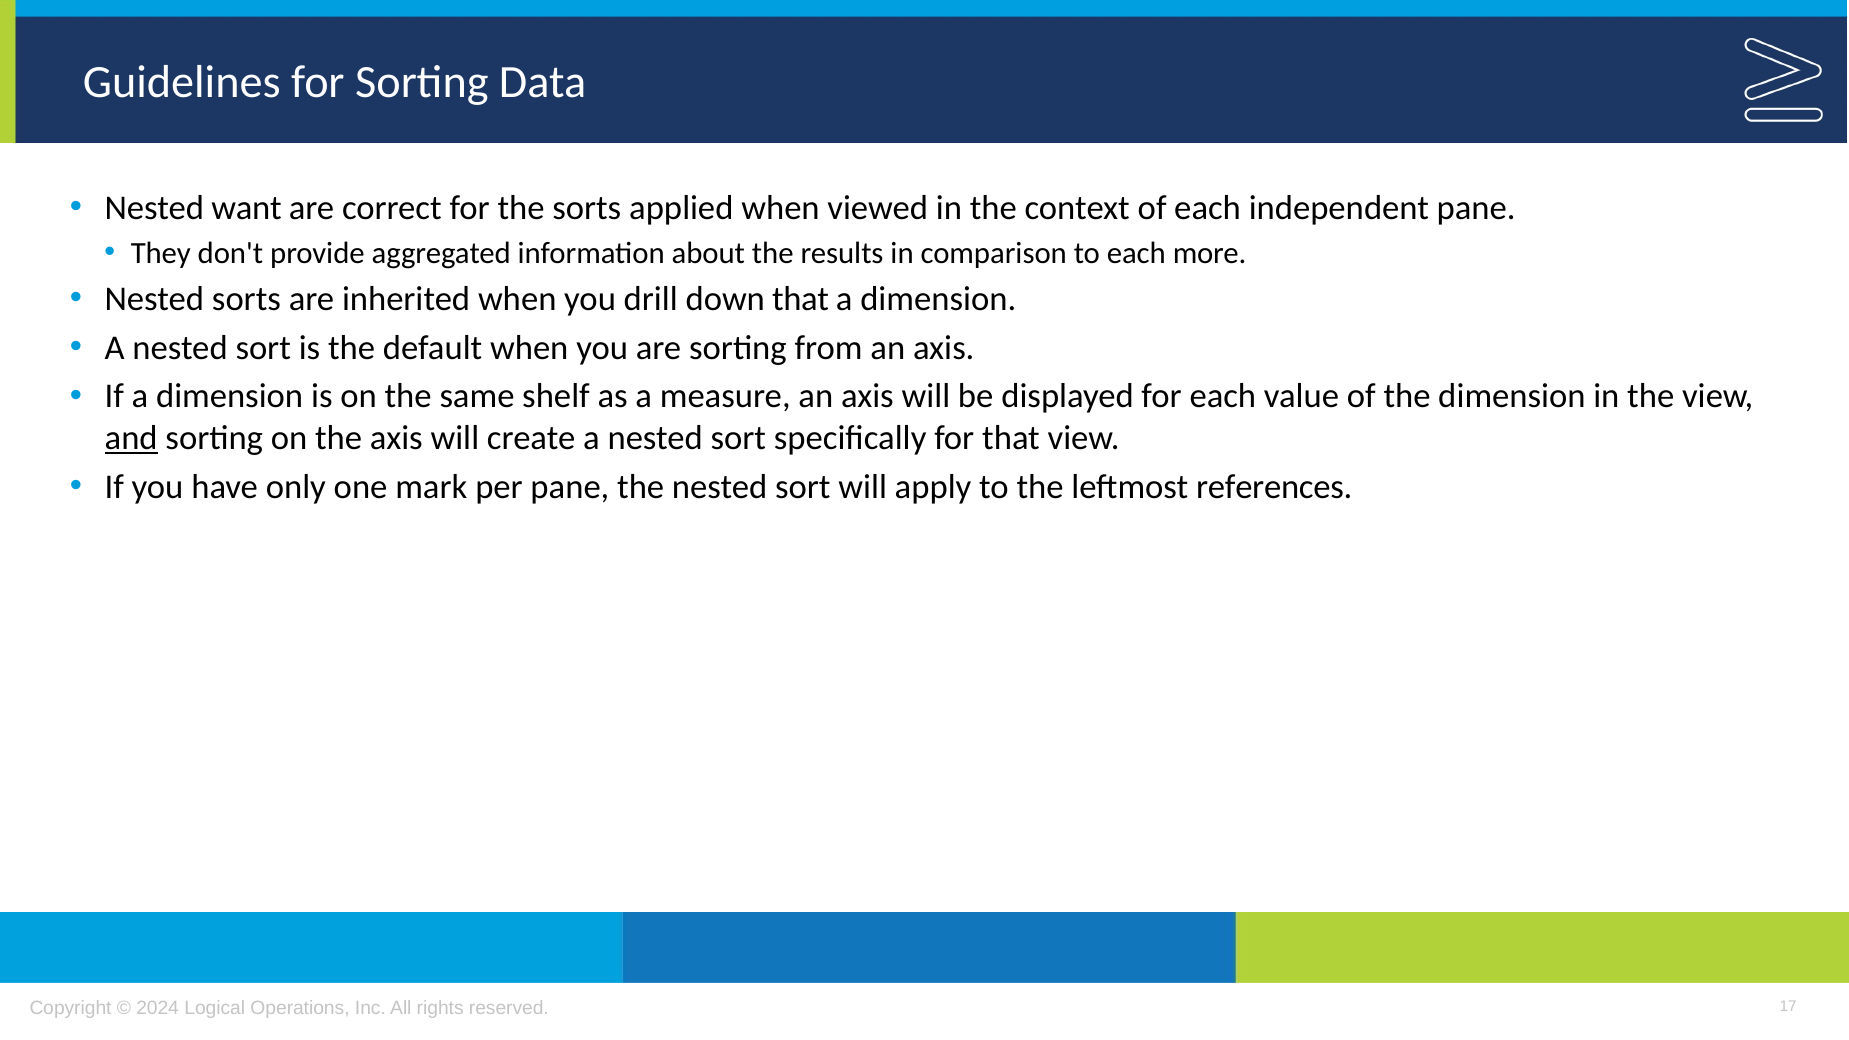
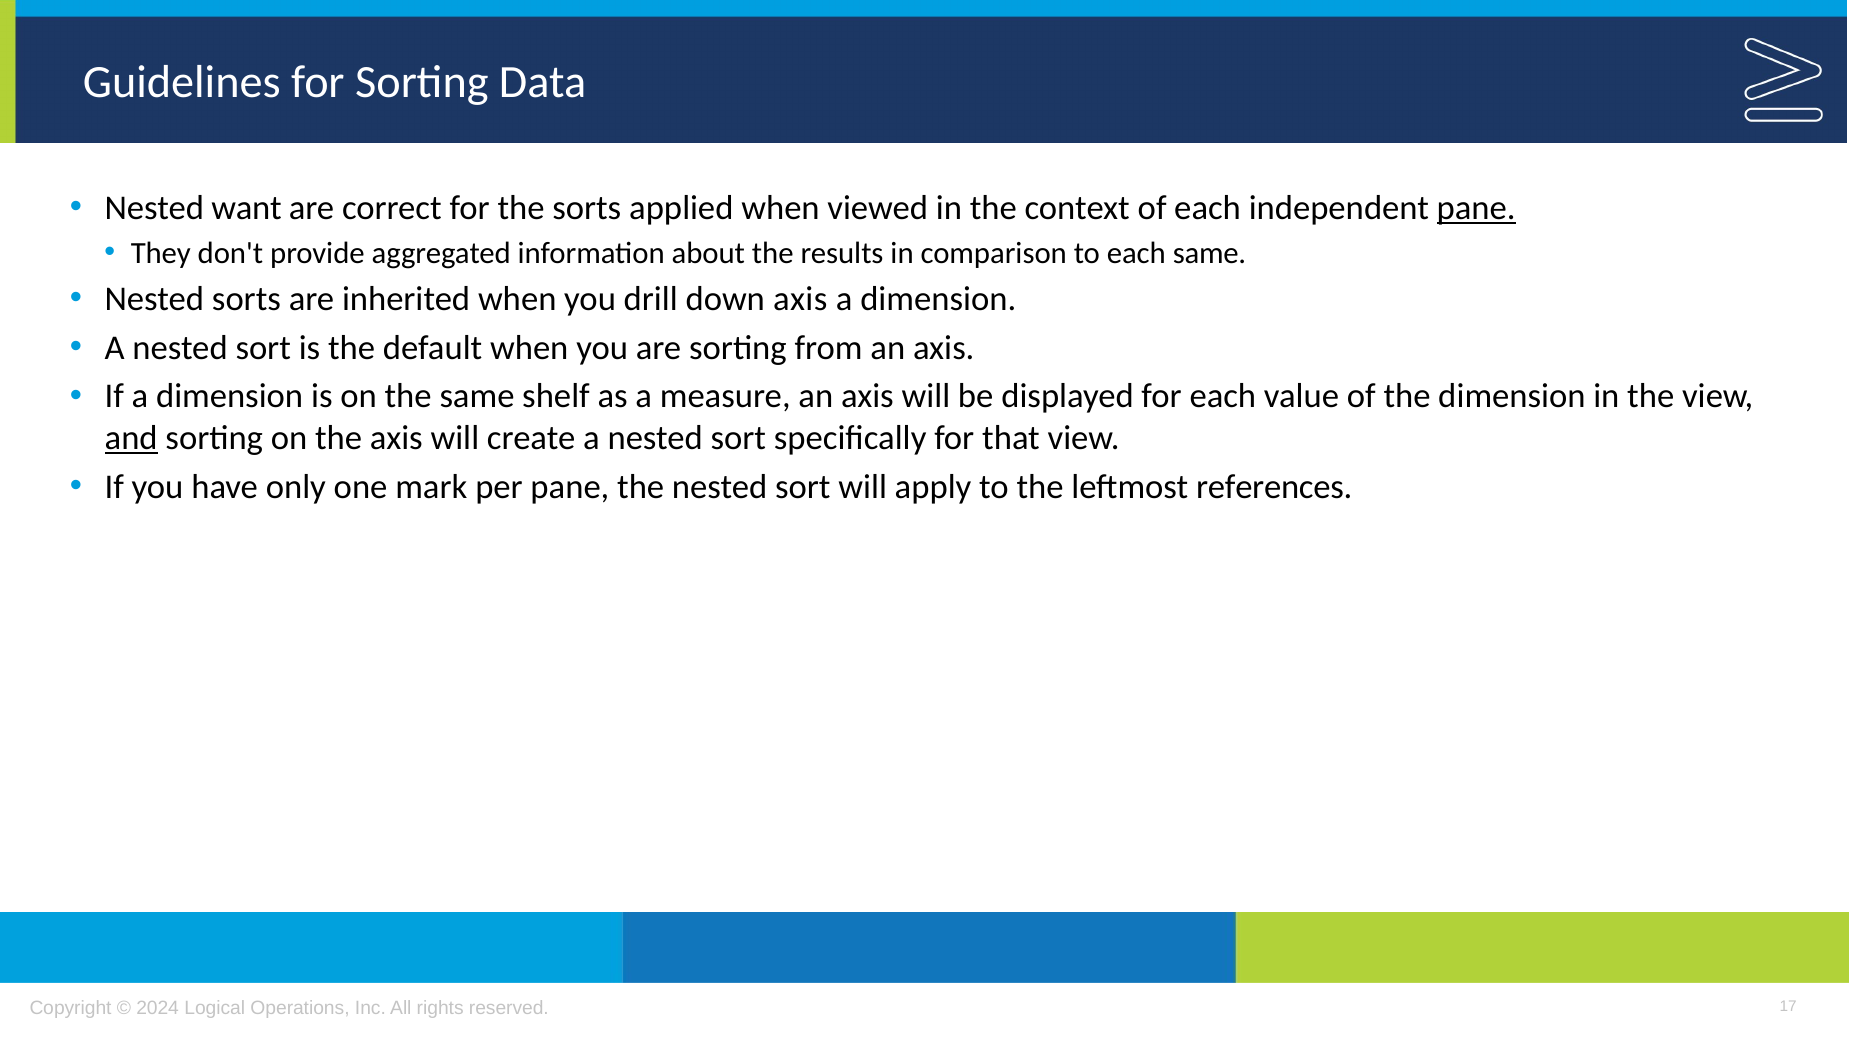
pane underline: none -> present (1476, 208)
each more: more -> same (1210, 253)
down that: that -> axis (800, 299)
